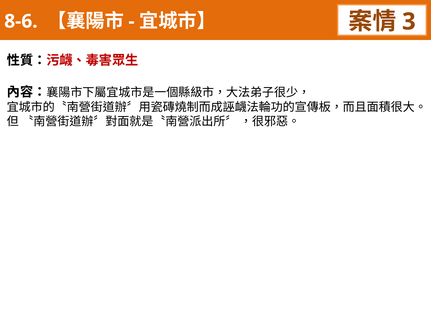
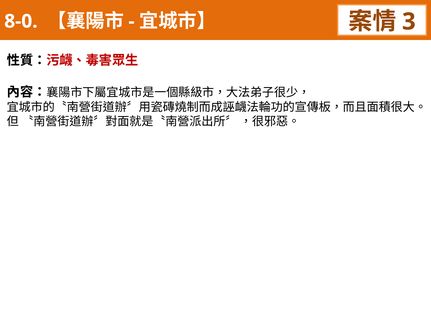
8-6: 8-6 -> 8-0 (21, 21)
